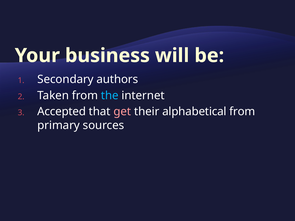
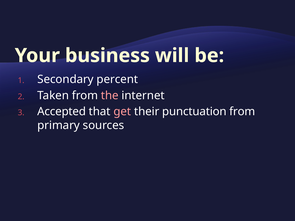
authors: authors -> percent (117, 79)
the colour: light blue -> pink (110, 96)
alphabetical: alphabetical -> punctuation (194, 112)
